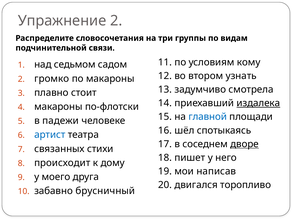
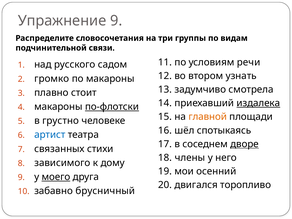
Упражнение 2: 2 -> 9 (116, 21)
кому: кому -> речи (249, 62)
седьмом: седьмом -> русского (75, 65)
по-флотски underline: none -> present (112, 107)
главной colour: blue -> orange (208, 117)
падежи: падежи -> грустно (61, 121)
пишет: пишет -> члены (190, 158)
происходит: происходит -> зависимого (62, 163)
написав: написав -> осенний (216, 171)
моего underline: none -> present (56, 177)
